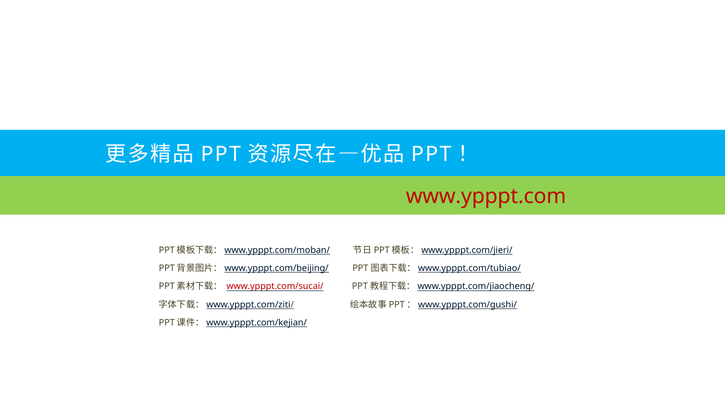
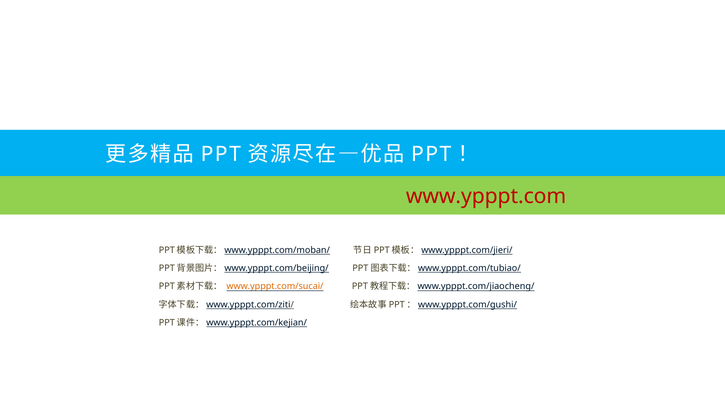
www.ypppt.com/sucai/ colour: red -> orange (275, 286)
